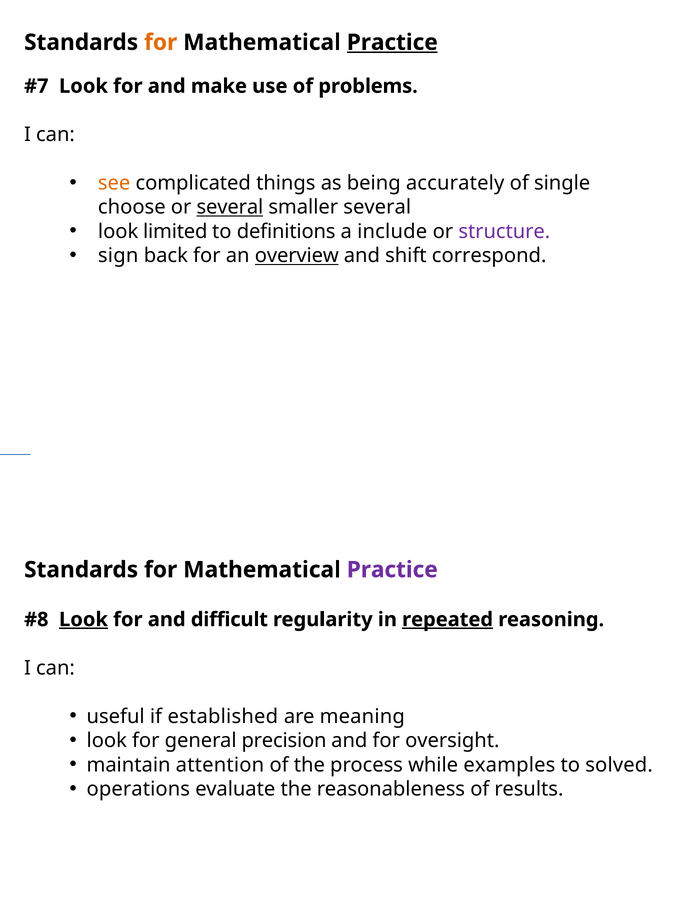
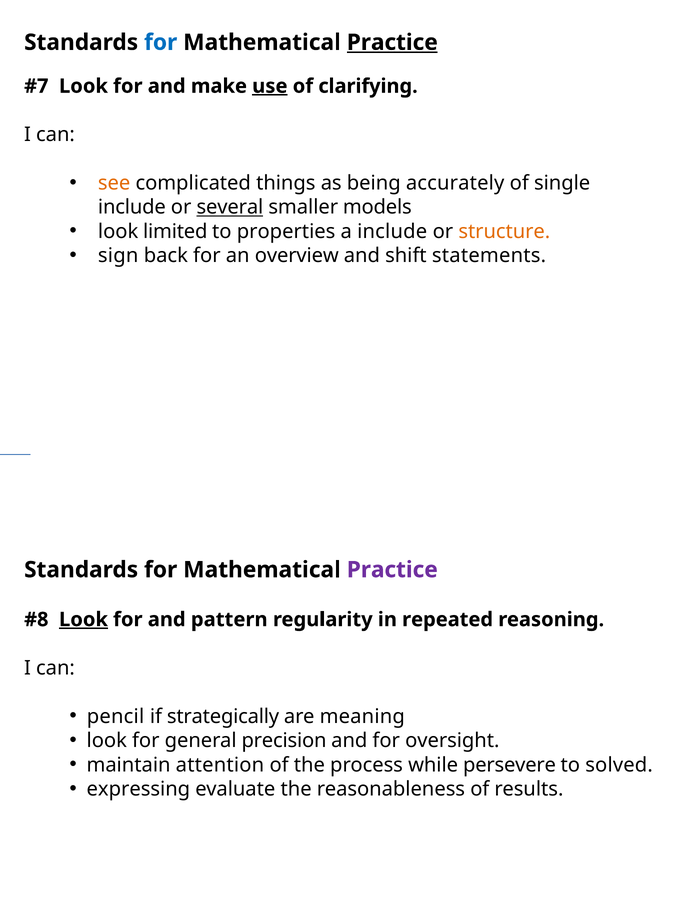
for colour: orange -> blue (161, 42)
use underline: none -> present (270, 86)
problems: problems -> clarifying (368, 86)
choose: choose -> include (132, 207)
smaller several: several -> models (377, 207)
definitions: definitions -> properties (286, 232)
structure colour: purple -> orange (504, 232)
overview underline: present -> none (297, 256)
correspond: correspond -> statements (489, 256)
difficult: difficult -> pattern (229, 620)
repeated underline: present -> none (448, 620)
useful: useful -> pencil (116, 717)
established: established -> strategically (223, 717)
examples: examples -> persevere (510, 765)
operations: operations -> expressing (138, 789)
